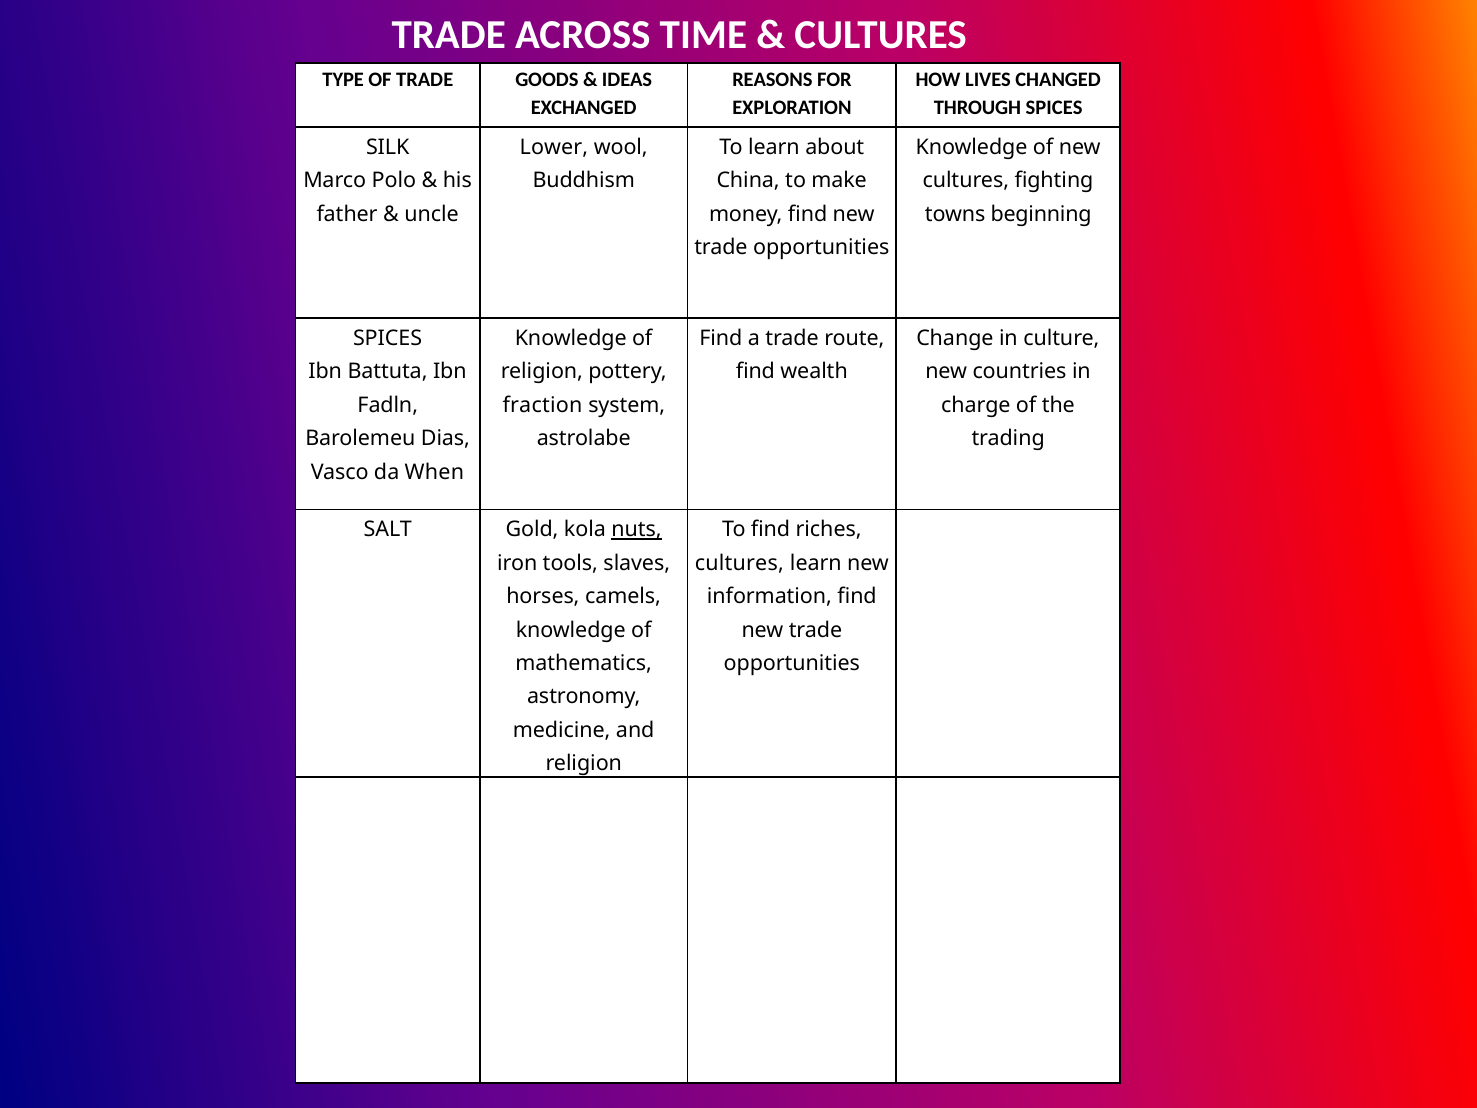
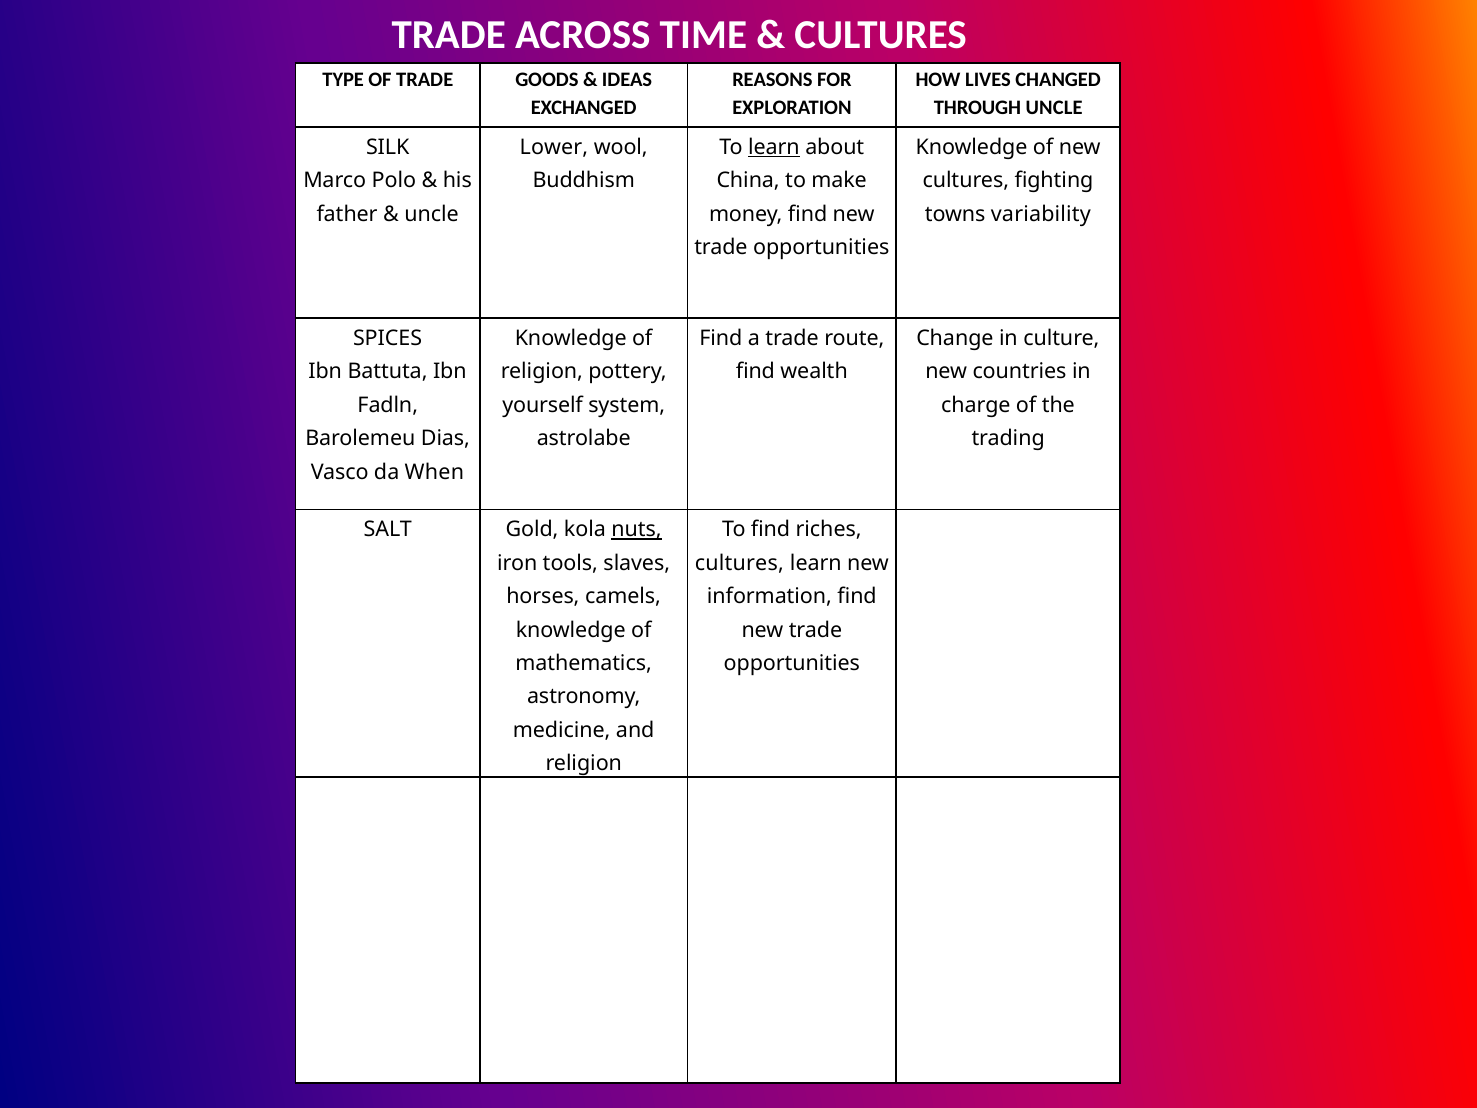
THROUGH SPICES: SPICES -> UNCLE (1054, 108)
learn underline: none -> present (774, 147)
beginning: beginning -> variability (1041, 214)
fraction: fraction -> yourself (543, 405)
